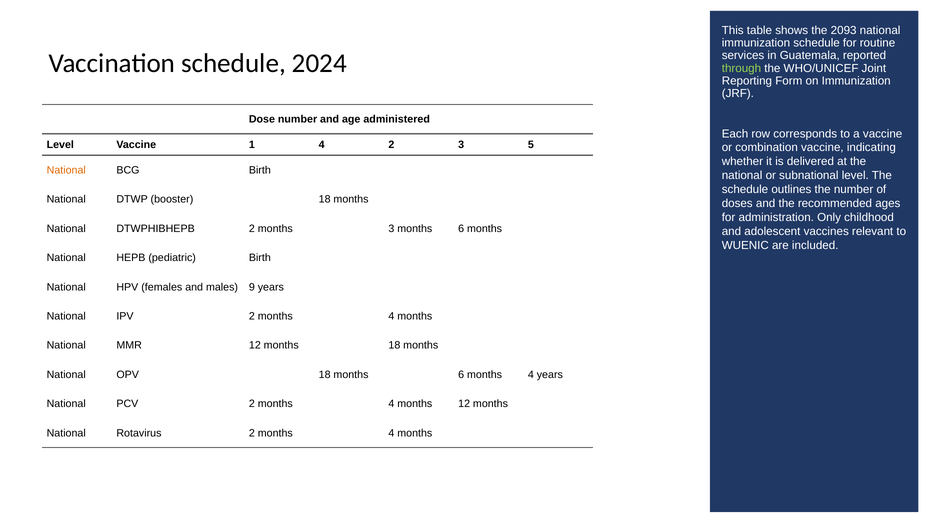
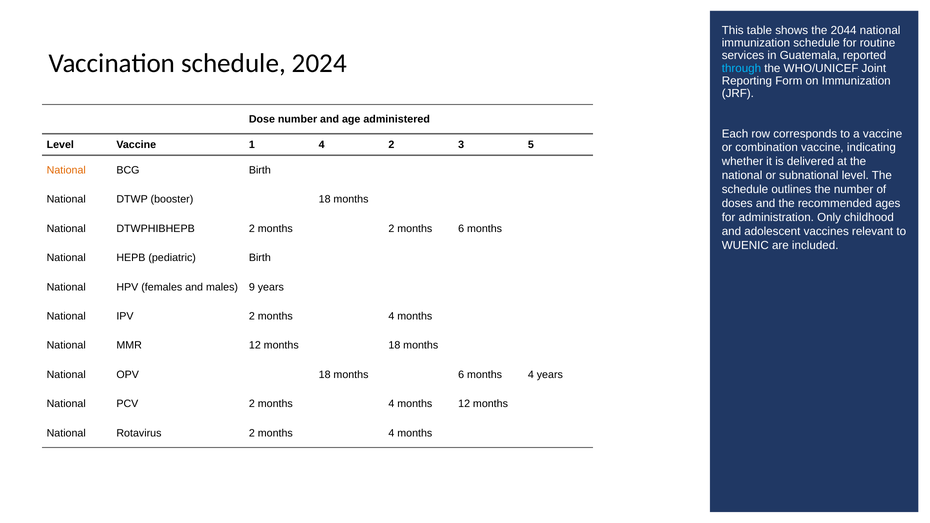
2093: 2093 -> 2044 (844, 31)
through colour: light green -> light blue (741, 68)
months 3: 3 -> 2 (391, 229)
